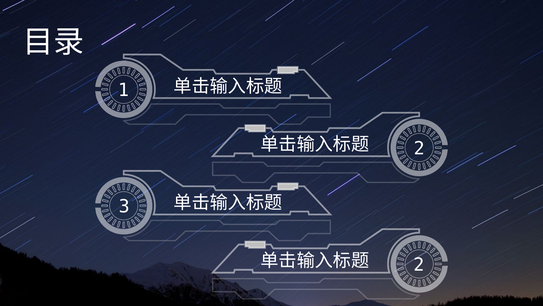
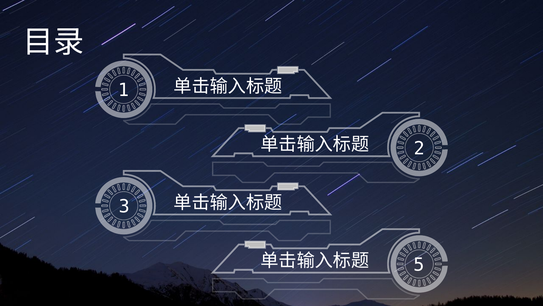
2: 2 -> 5 (419, 264)
